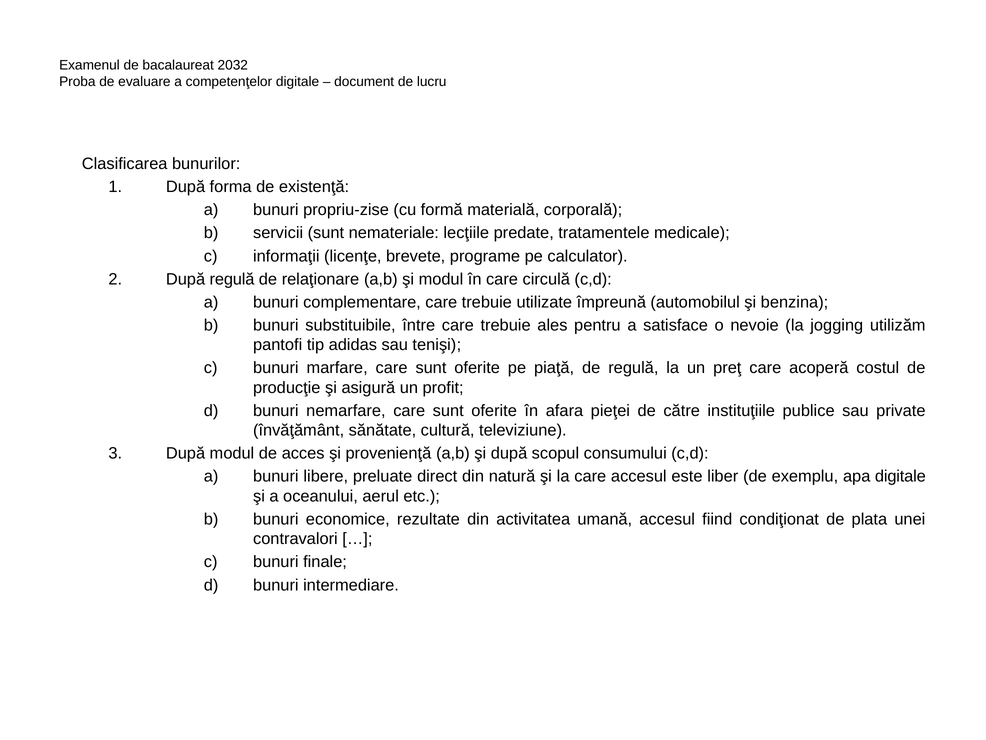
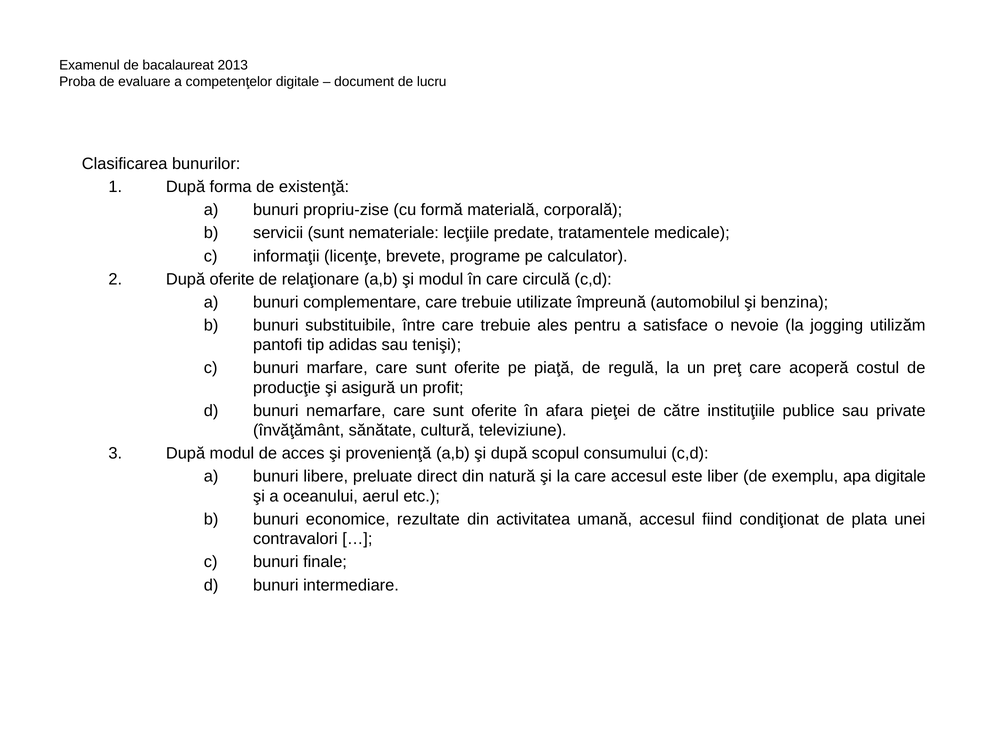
2032: 2032 -> 2013 (233, 65)
După regulă: regulă -> oferite (232, 279)
